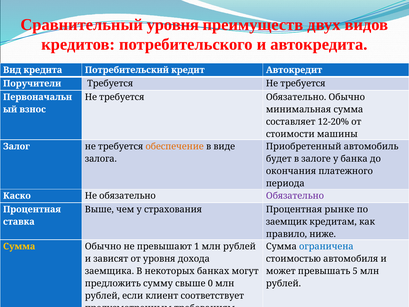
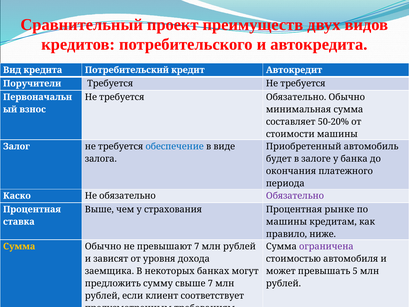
Сравнительный уровня: уровня -> проект (173, 25)
12-20%: 12-20% -> 50-20% (333, 122)
обеспечение colour: orange -> blue (175, 146)
заемщик: заемщик -> машины (287, 222)
превышают 1: 1 -> 7 (197, 246)
ограничена colour: blue -> purple (326, 246)
свыше 0: 0 -> 7 (210, 283)
